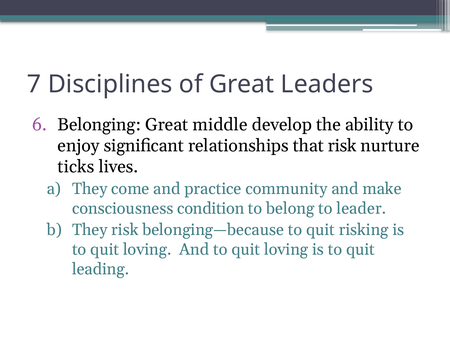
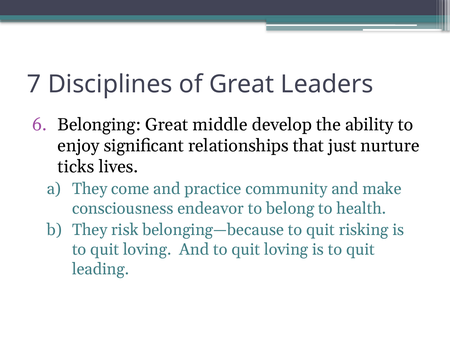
that risk: risk -> just (342, 146)
condition: condition -> endeavor (211, 208)
leader: leader -> health (361, 208)
